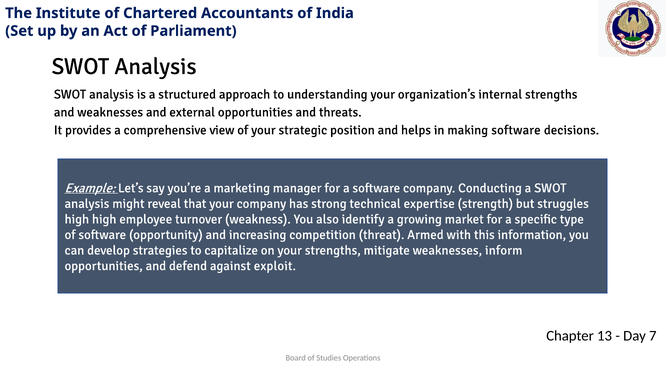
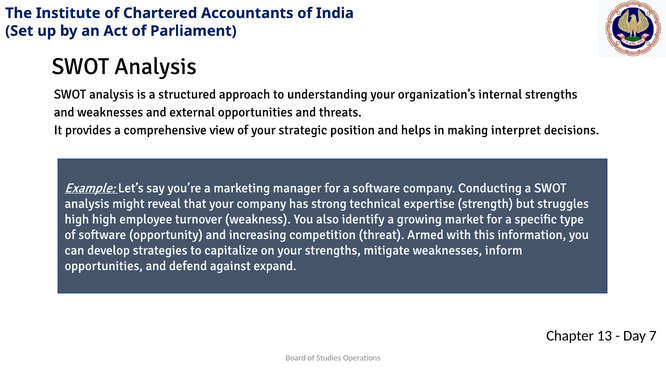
making software: software -> interpret (516, 130)
exploit: exploit -> expand (275, 266)
